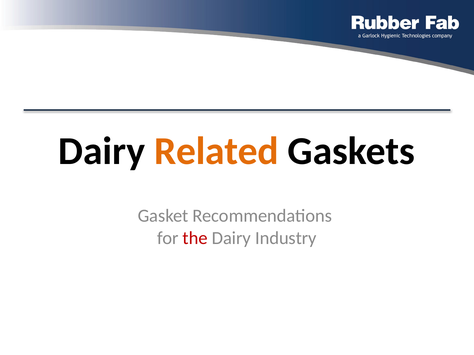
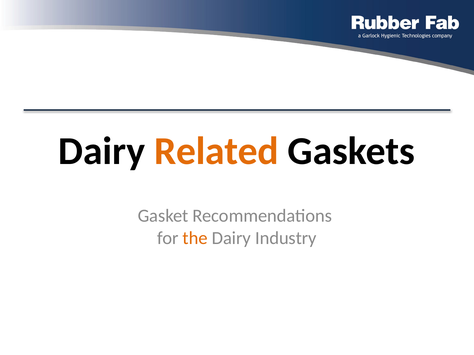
the colour: red -> orange (195, 238)
